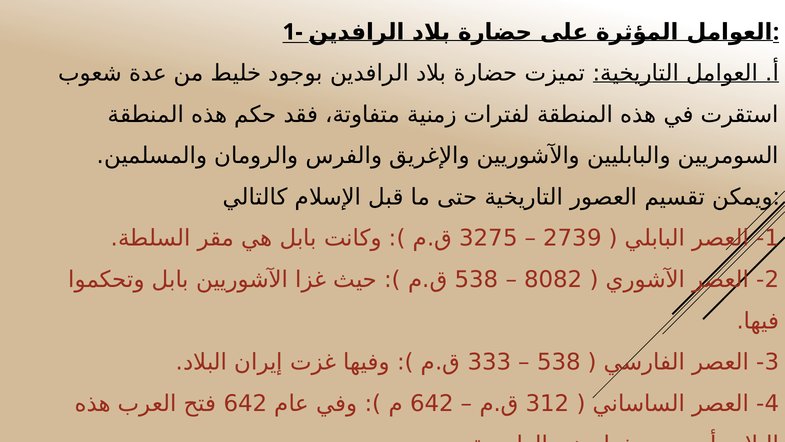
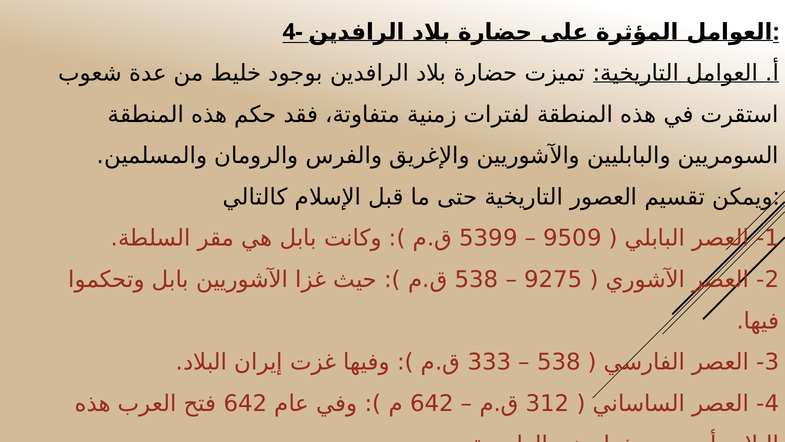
1-: 1- -> 4- (293, 32)
3275: 3275 -> 5399 (489, 238)
2739: 2739 -> 9509 (573, 238)
8082: 8082 -> 9275 (553, 279)
